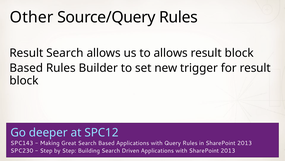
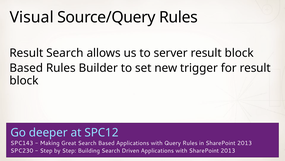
Other: Other -> Visual (32, 17)
to allows: allows -> server (171, 53)
